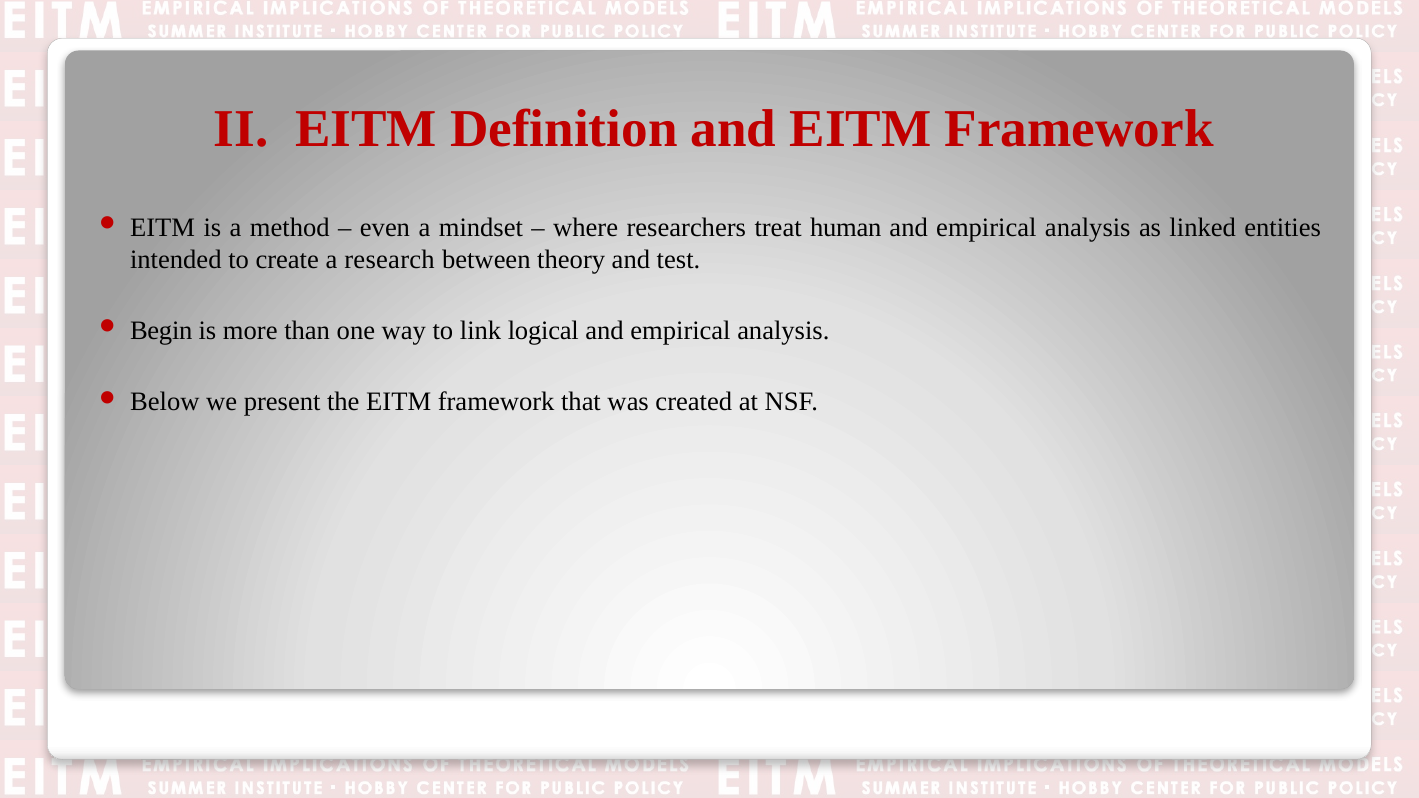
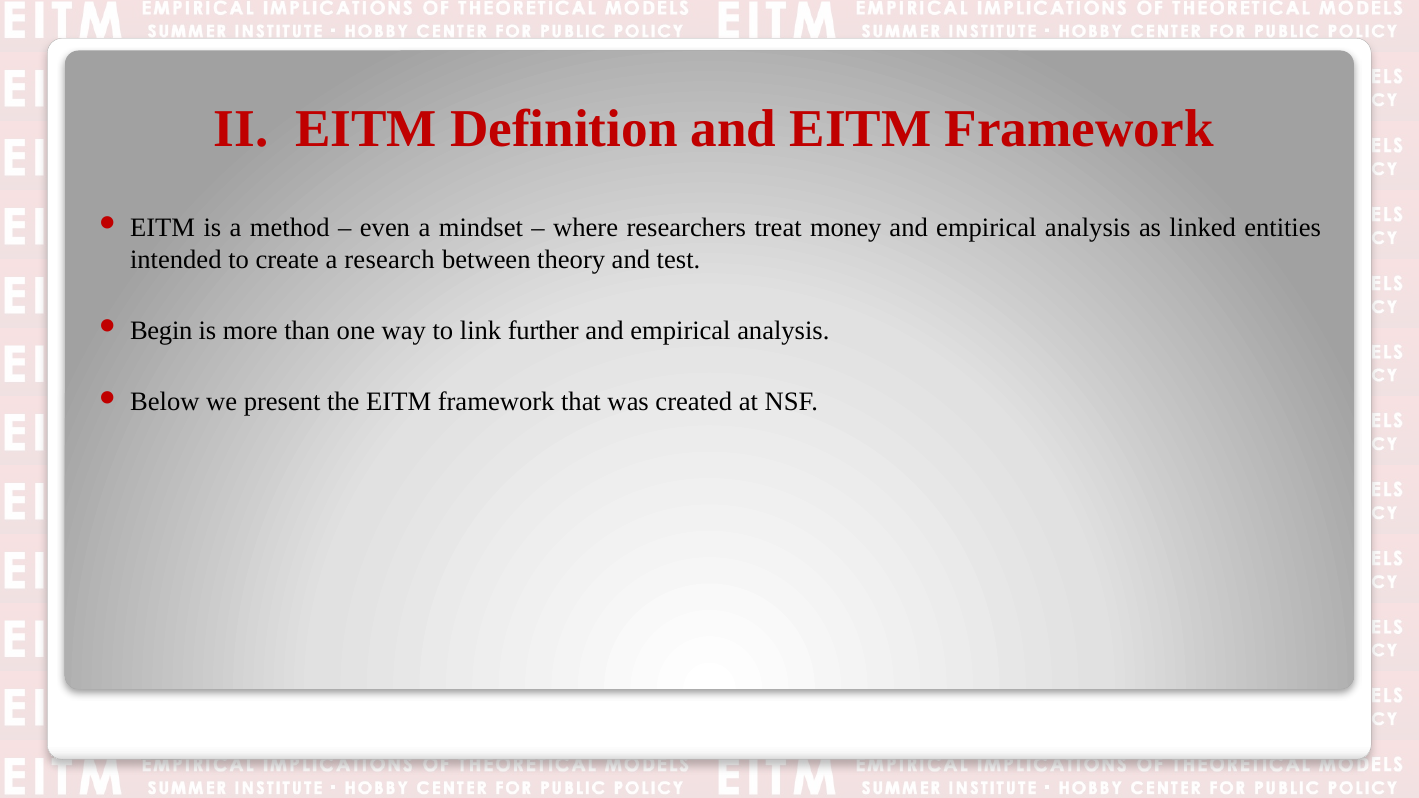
human: human -> money (846, 228)
logical: logical -> further (543, 331)
